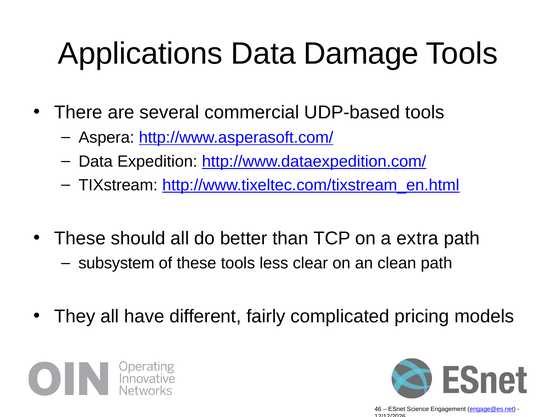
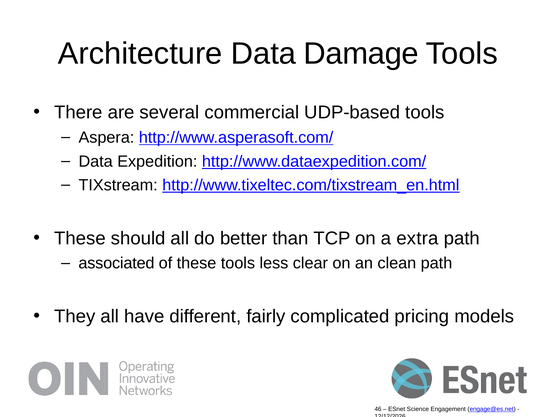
Applications: Applications -> Architecture (140, 54)
subsystem: subsystem -> associated (116, 263)
